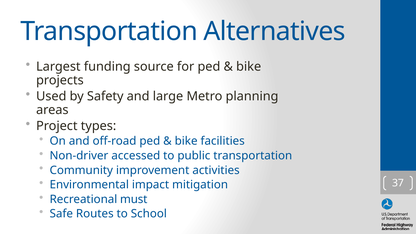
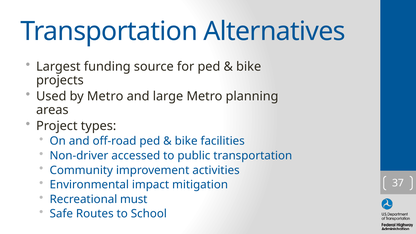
by Safety: Safety -> Metro (105, 96)
